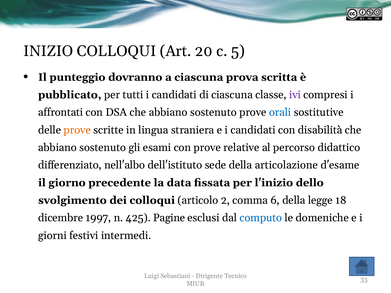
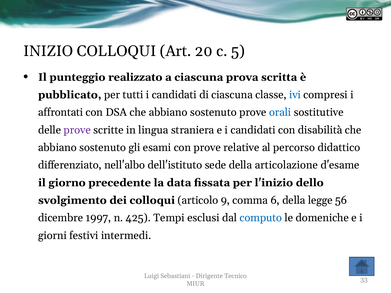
dovranno: dovranno -> realizzato (135, 77)
ivi colour: purple -> blue (295, 95)
prove colour: orange -> purple (77, 130)
2: 2 -> 9 (225, 200)
18: 18 -> 56 (341, 200)
Pagine: Pagine -> Tempi (169, 218)
